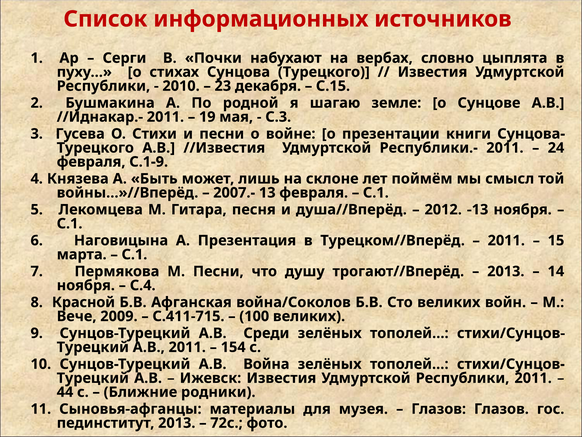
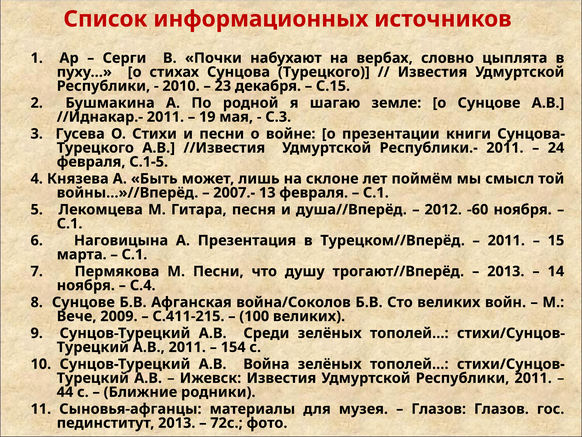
С.1-9: С.1-9 -> С.1-5 (149, 162)
-13: -13 -> -60 (478, 209)
8 Красной: Красной -> Сунцове (83, 302)
С.411-715: С.411-715 -> С.411-215 (188, 316)
